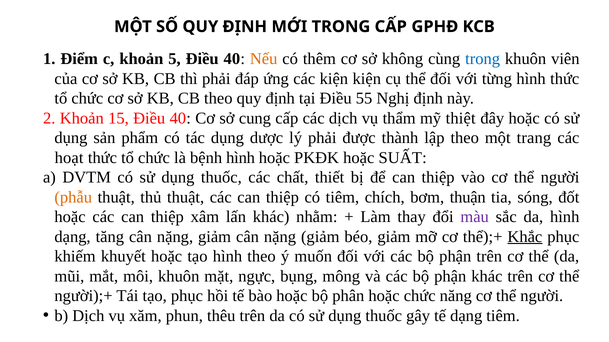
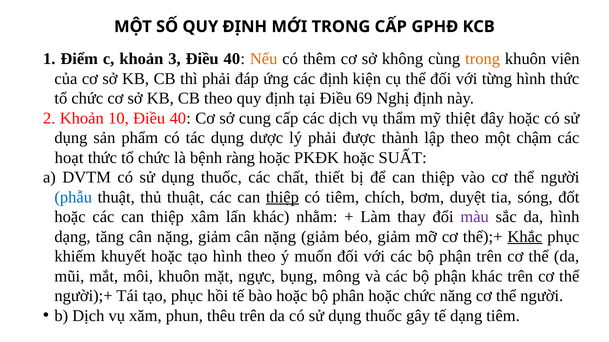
5: 5 -> 3 (175, 59)
trong colour: blue -> orange (483, 59)
các kiện: kiện -> định (334, 79)
55: 55 -> 69 (364, 99)
15: 15 -> 10 (118, 118)
trang: trang -> chậm (534, 138)
bệnh hình: hình -> ràng (241, 158)
phẫu colour: orange -> blue (73, 197)
thiệp underline: none -> present (282, 197)
thuận: thuận -> duyệt (468, 197)
